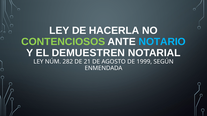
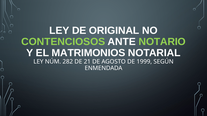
HACERLA: HACERLA -> ORIGINAL (114, 31)
NOTARIO colour: light blue -> light green (162, 42)
DEMUESTREN: DEMUESTREN -> MATRIMONIOS (88, 53)
